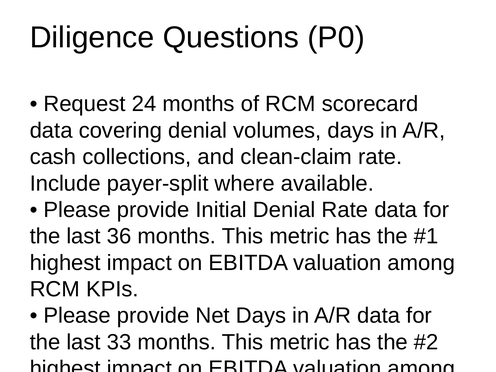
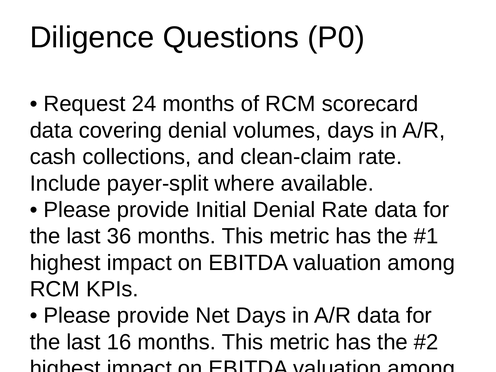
33: 33 -> 16 (119, 342)
